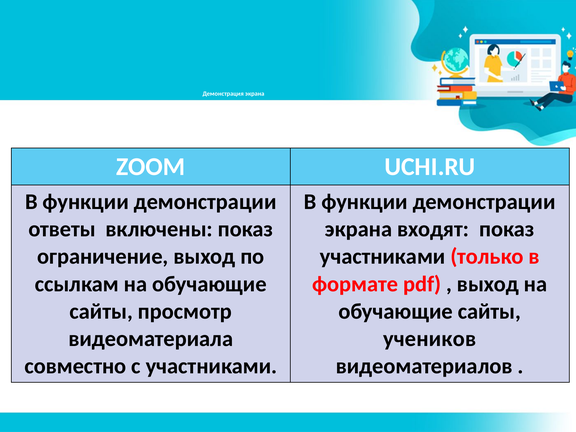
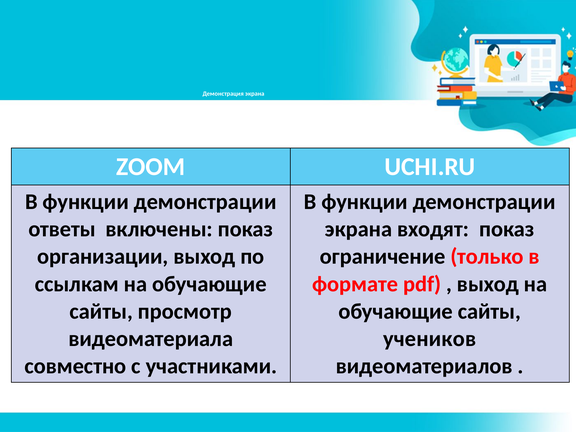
ограничение: ограничение -> организации (103, 257)
участниками: участниками -> ограничение (383, 257)
